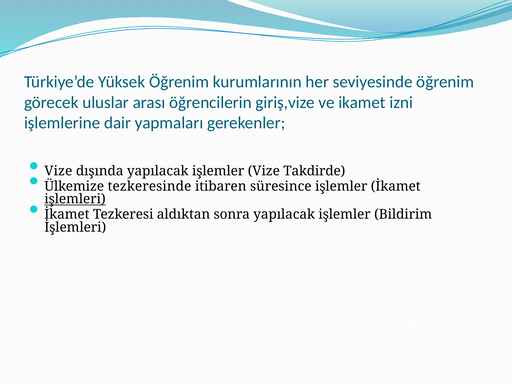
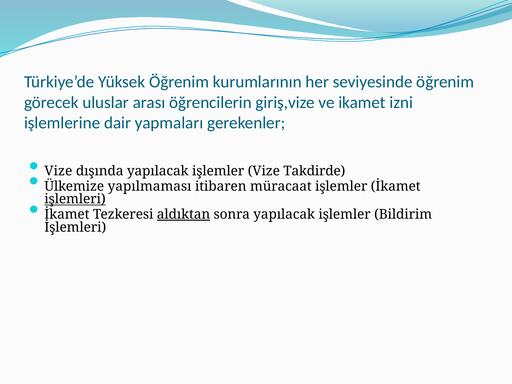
tezkeresinde: tezkeresinde -> yapılmaması (150, 186)
süresince: süresince -> müracaat (281, 186)
aldıktan underline: none -> present (183, 214)
